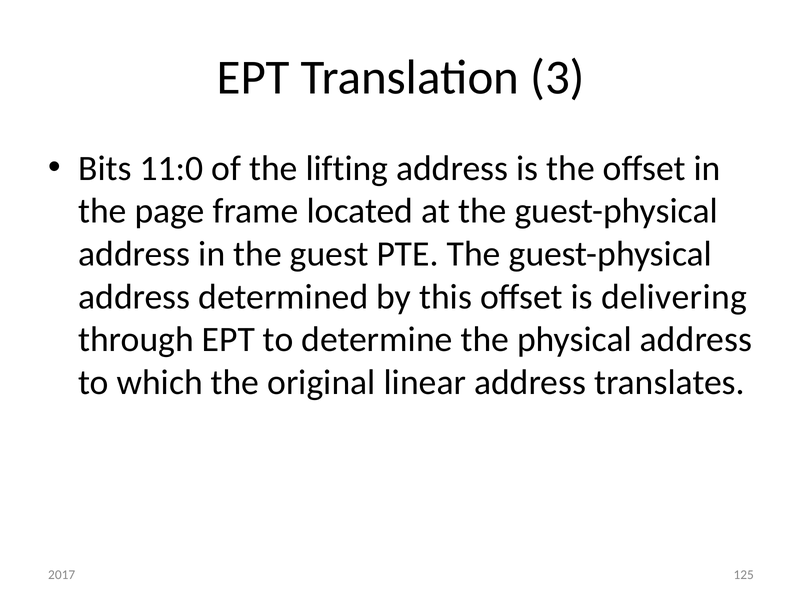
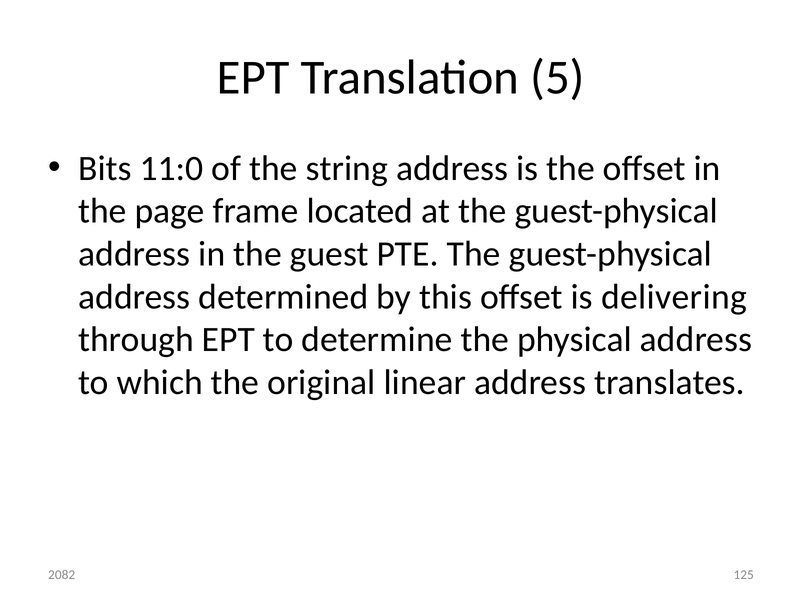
3: 3 -> 5 (558, 78)
lifting: lifting -> string (347, 168)
2017: 2017 -> 2082 (62, 574)
